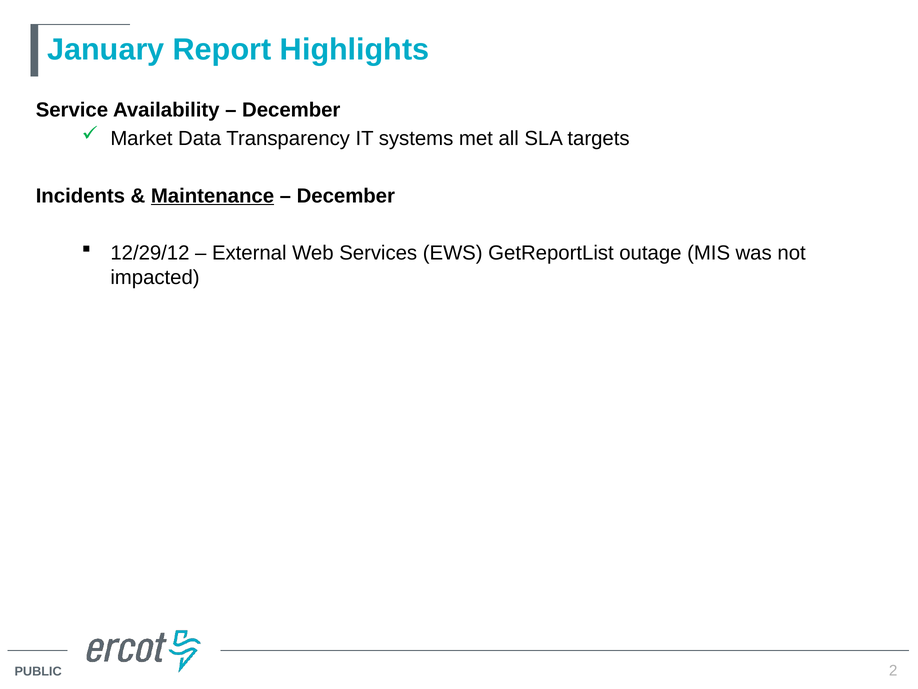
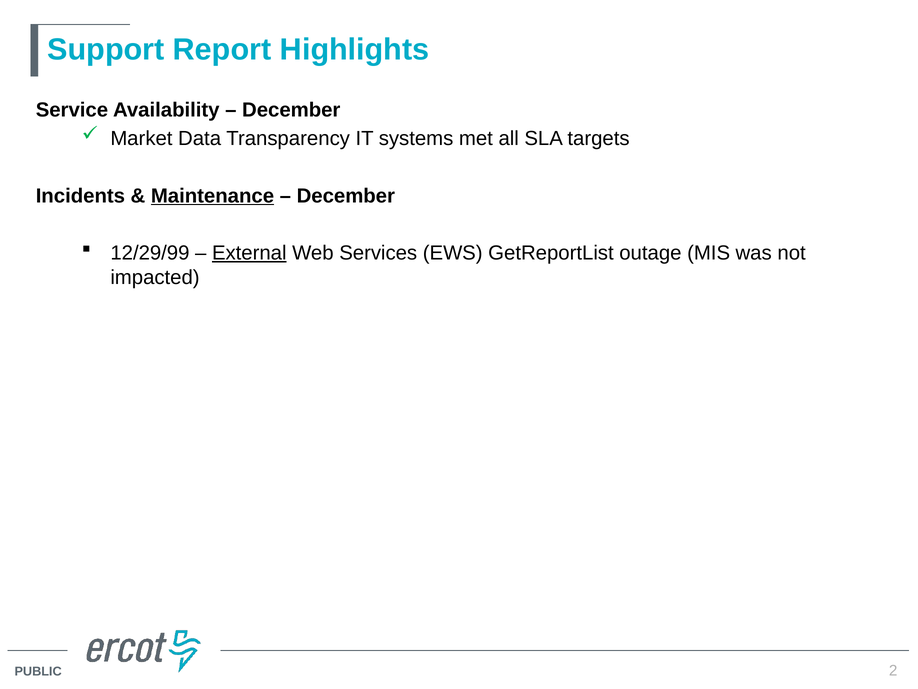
January: January -> Support (106, 49)
12/29/12: 12/29/12 -> 12/29/99 (150, 253)
External underline: none -> present (249, 253)
